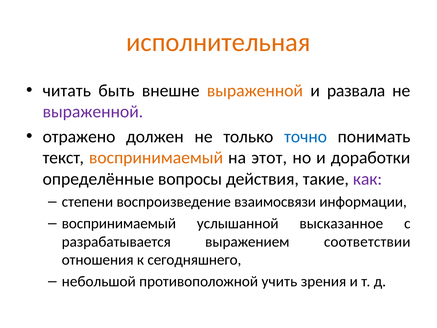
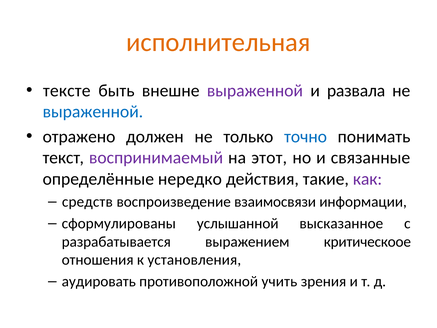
читать: читать -> тексте (67, 90)
выраженной colour: orange -> purple (255, 90)
выраженной colour: purple -> blue (93, 112)
воспринимаемый colour: orange -> purple (156, 158)
доработки: доработки -> связанные (371, 158)
вопросы: вопросы -> нередко (190, 179)
степени: степени -> средств (87, 202)
воспринимаемый: воспринимаемый -> сформулированы (119, 223)
соответствии: соответствии -> критическоое (367, 242)
сегодняшнего: сегодняшнего -> установления (194, 260)
небольшой: небольшой -> аудировать (99, 281)
